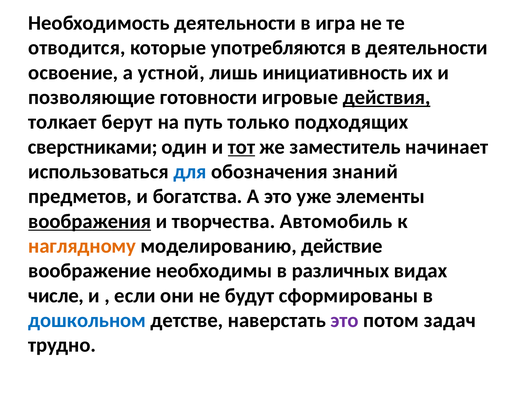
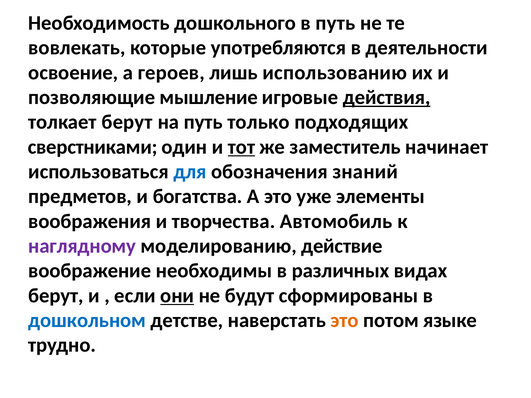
Необходимость деятельности: деятельности -> дошкольного (235, 23)
в игра: игра -> путь (335, 23)
отводится: отводится -> вовлекать (77, 48)
устной: устной -> героев (171, 73)
инициативность: инициативность -> использованию (335, 73)
готовности: готовности -> мышление (209, 97)
воображения underline: present -> none (90, 221)
наглядному colour: orange -> purple (82, 246)
числе: числе -> берут (56, 296)
они underline: none -> present (177, 296)
это colour: purple -> orange (345, 321)
задач: задач -> языке (450, 321)
